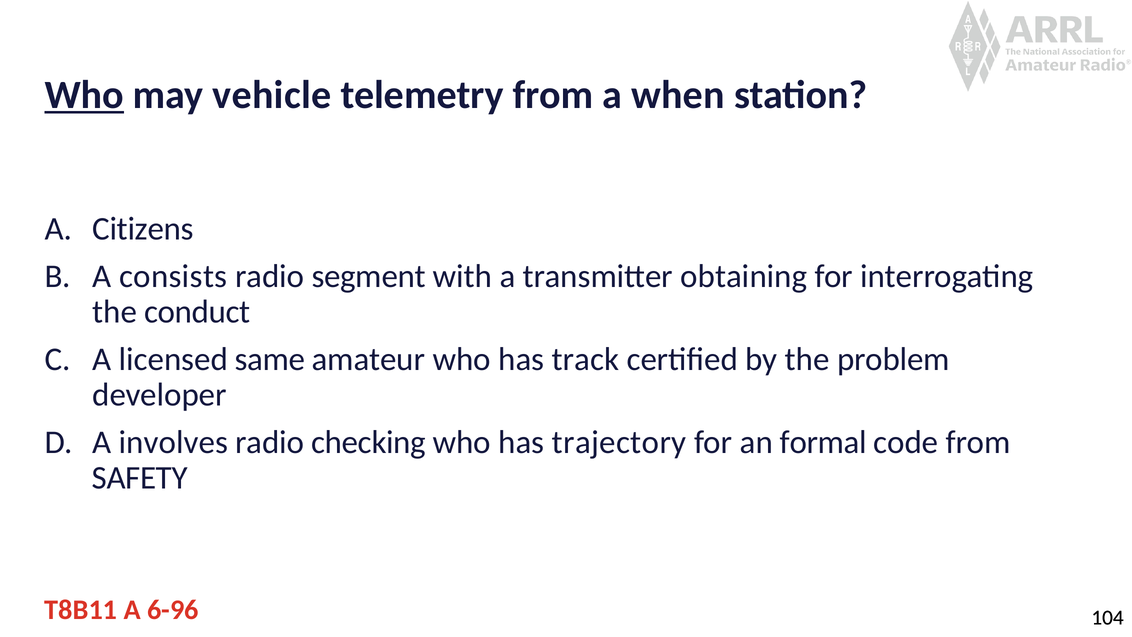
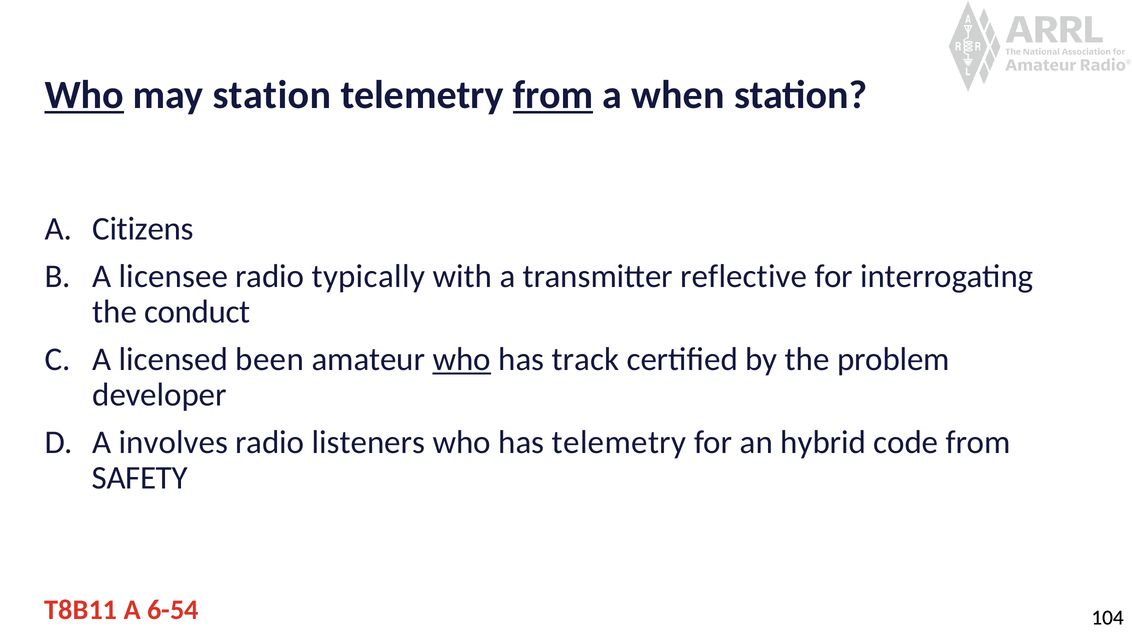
may vehicle: vehicle -> station (272, 95)
from underline: none -> present (553, 95)
consists: consists -> licensee (173, 276)
segment: segment -> typically (368, 276)
obtaining: obtaining -> reflective (744, 276)
same: same -> been (270, 359)
who underline: none -> present (462, 359)
checking: checking -> listeners (368, 442)
has trajectory: trajectory -> telemetry (619, 442)
formal: formal -> hybrid (823, 442)
6-96: 6-96 -> 6-54 (173, 610)
